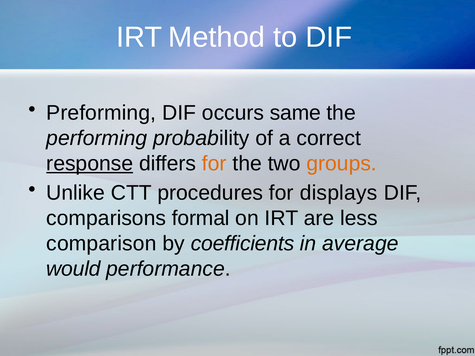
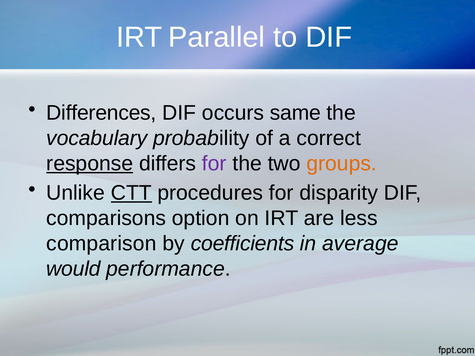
Method: Method -> Parallel (217, 37)
Preforming: Preforming -> Differences (101, 113)
performing: performing -> vocabulary (97, 138)
for colour: orange -> purple (214, 164)
CTT underline: none -> present (131, 193)
displays: displays -> disparity (339, 193)
formal: formal -> option (201, 219)
